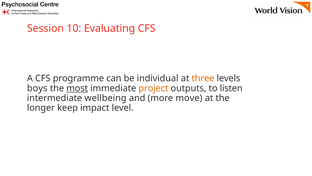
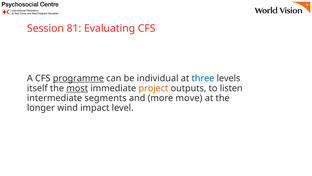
10: 10 -> 81 (74, 28)
programme underline: none -> present (78, 78)
three colour: orange -> blue (203, 78)
boys: boys -> itself (37, 88)
wellbeing: wellbeing -> segments (106, 98)
keep: keep -> wind (68, 108)
